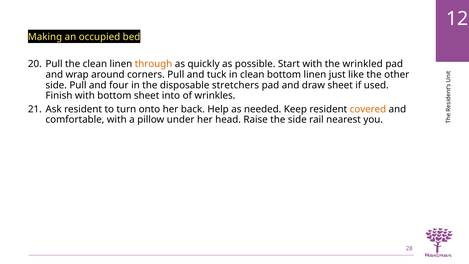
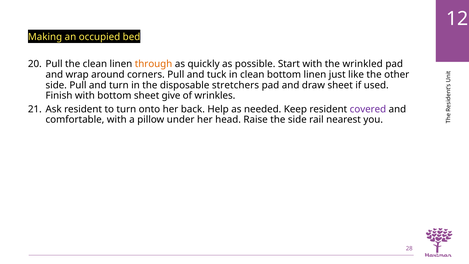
and four: four -> turn (119, 85)
into: into -> give (171, 96)
covered colour: orange -> purple (368, 109)
